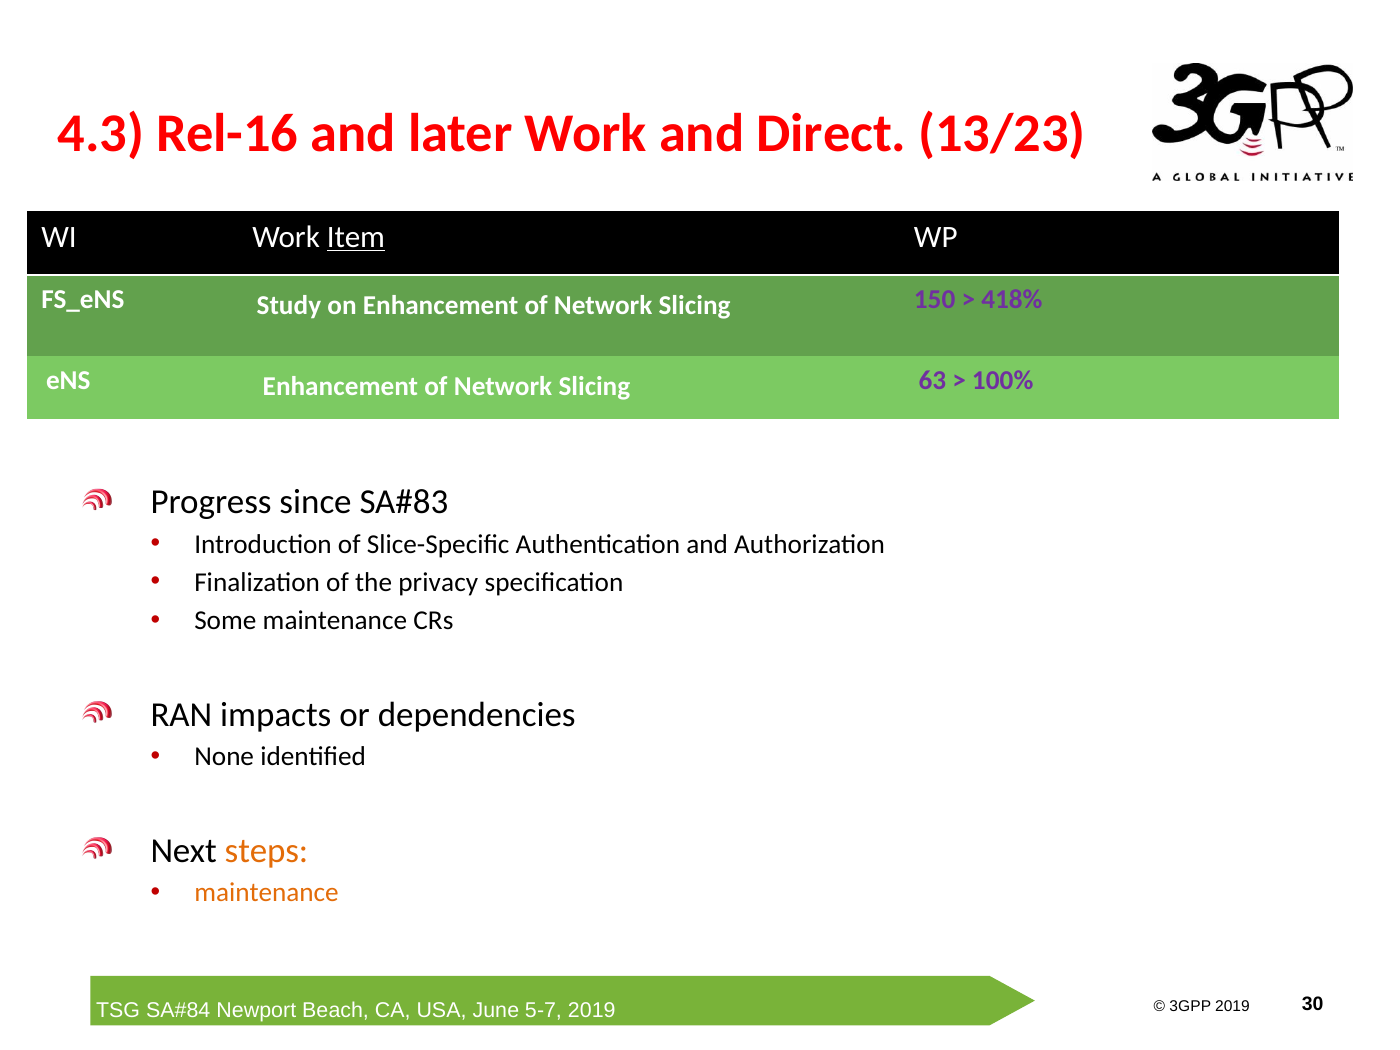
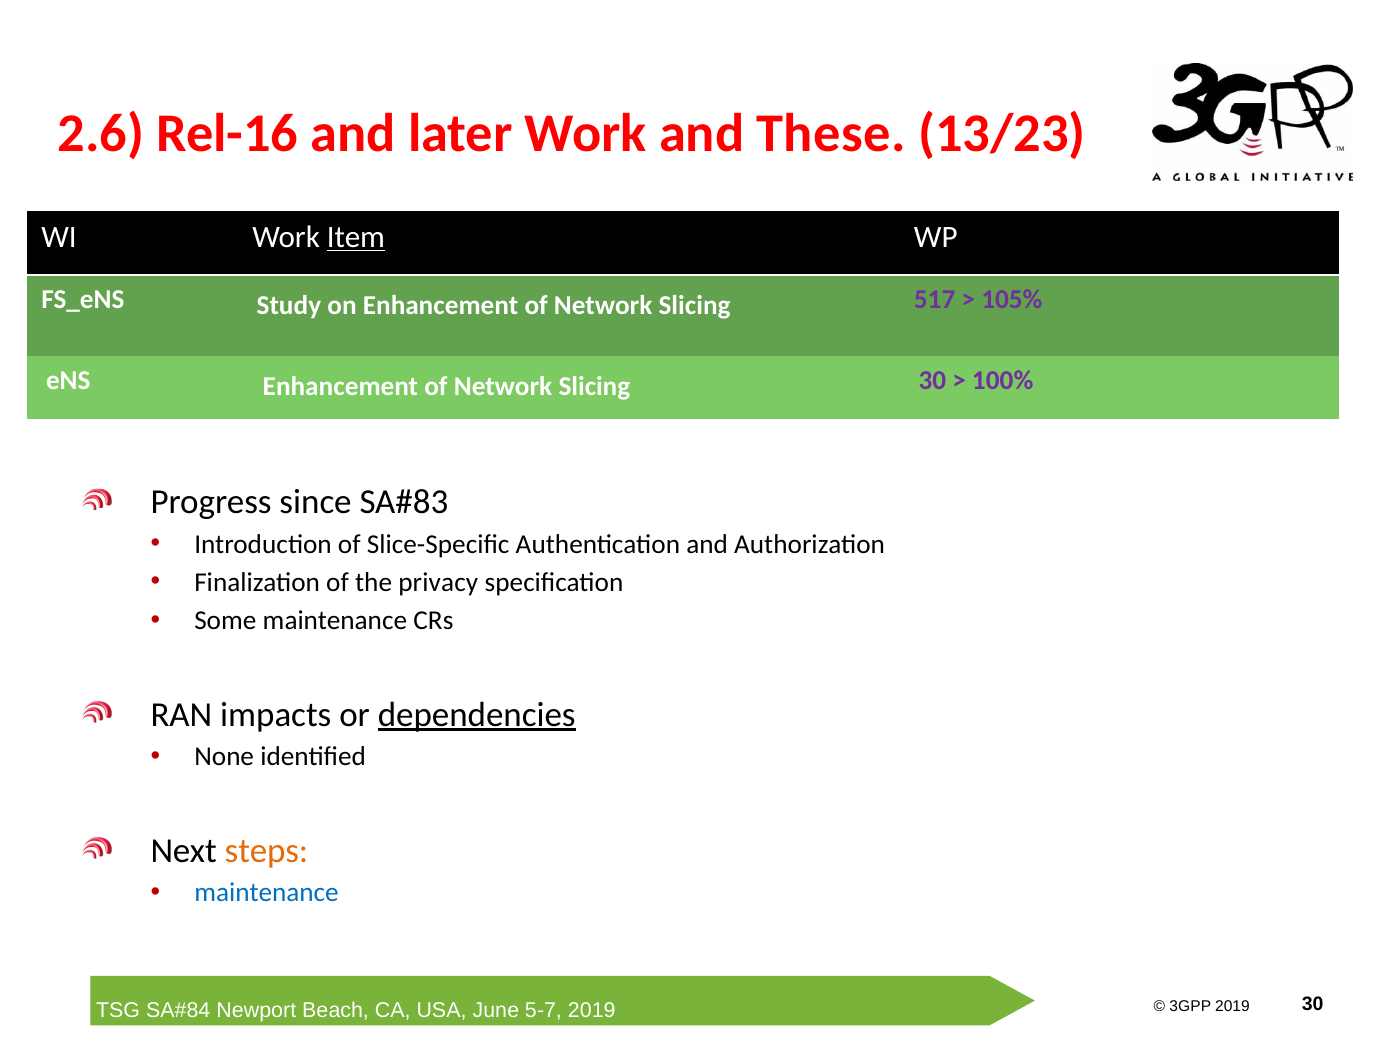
4.3: 4.3 -> 2.6 (101, 133)
Direct: Direct -> These (831, 133)
150: 150 -> 517 (935, 299)
418%: 418% -> 105% (1012, 299)
Slicing 63: 63 -> 30 (932, 380)
dependencies underline: none -> present (477, 714)
maintenance colour: orange -> blue (267, 893)
